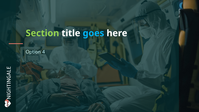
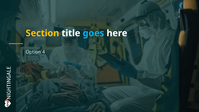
Section colour: light green -> yellow (42, 33)
